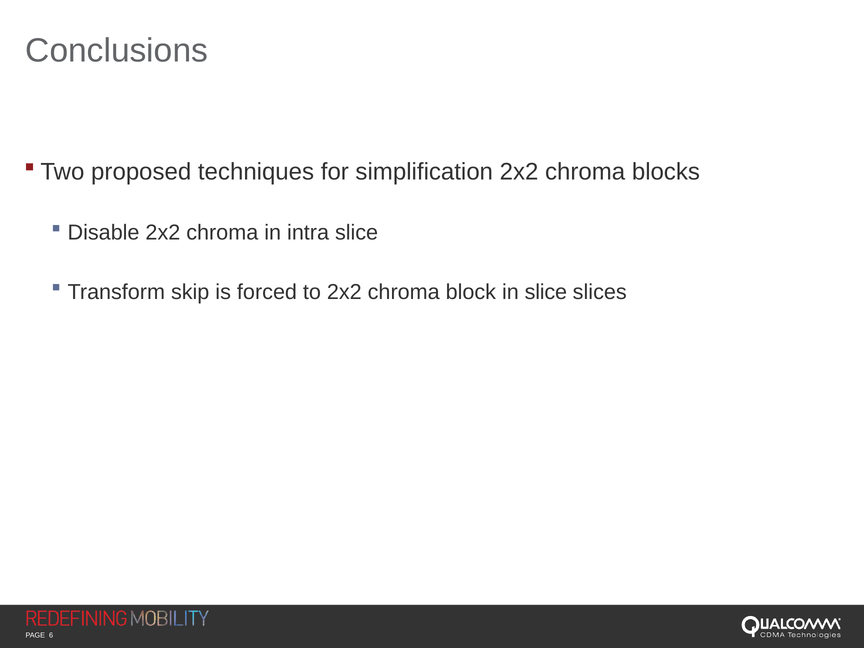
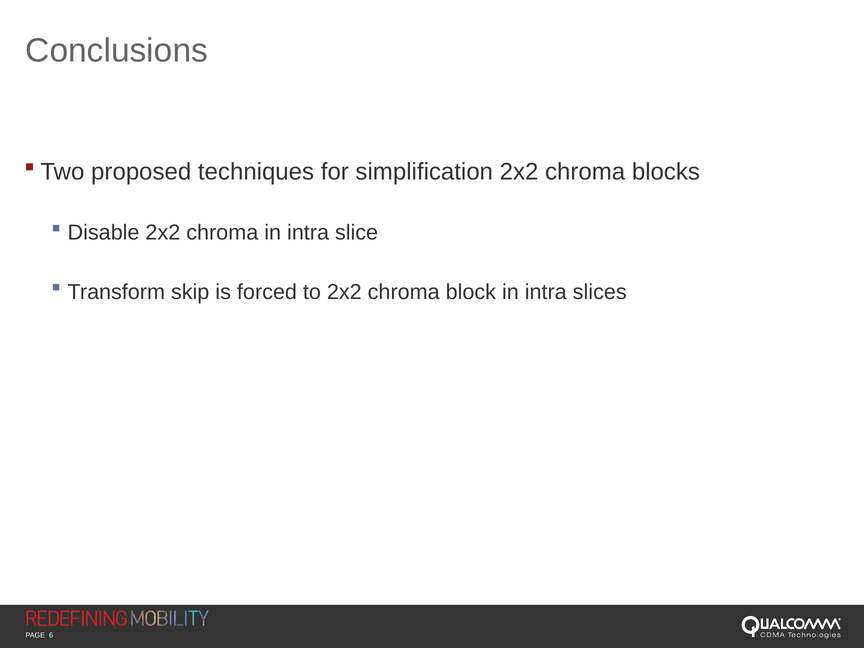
block in slice: slice -> intra (546, 292)
